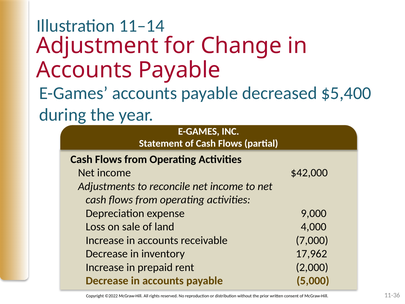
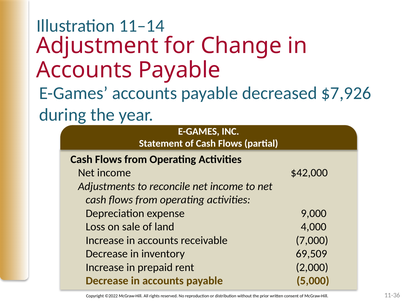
$5,400: $5,400 -> $7,926 (346, 93)
17,962: 17,962 -> 69,509 (311, 254)
